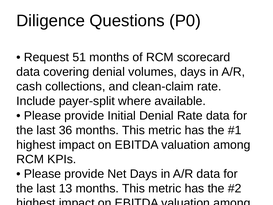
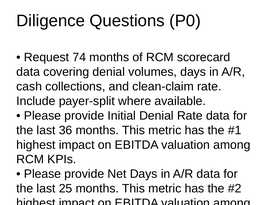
51: 51 -> 74 (79, 57)
13: 13 -> 25 (66, 188)
